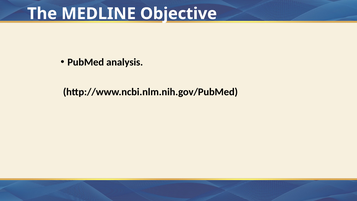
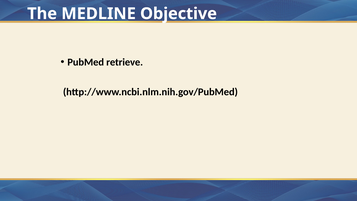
analysis: analysis -> retrieve (125, 62)
